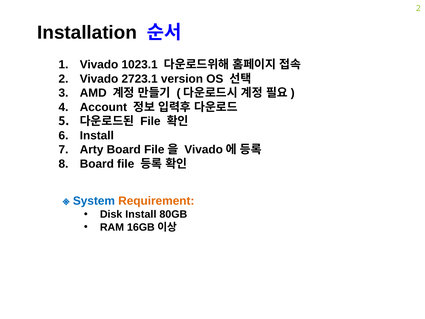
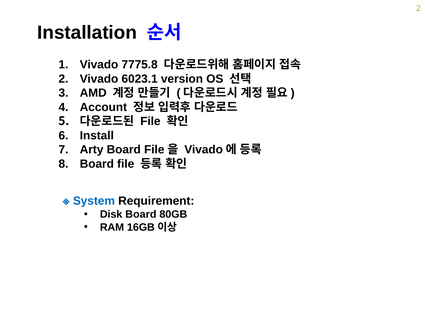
1023.1: 1023.1 -> 7775.8 (140, 65)
2723.1: 2723.1 -> 6023.1 (140, 79)
Requirement colour: orange -> black (156, 201)
Disk Install: Install -> Board (141, 214)
